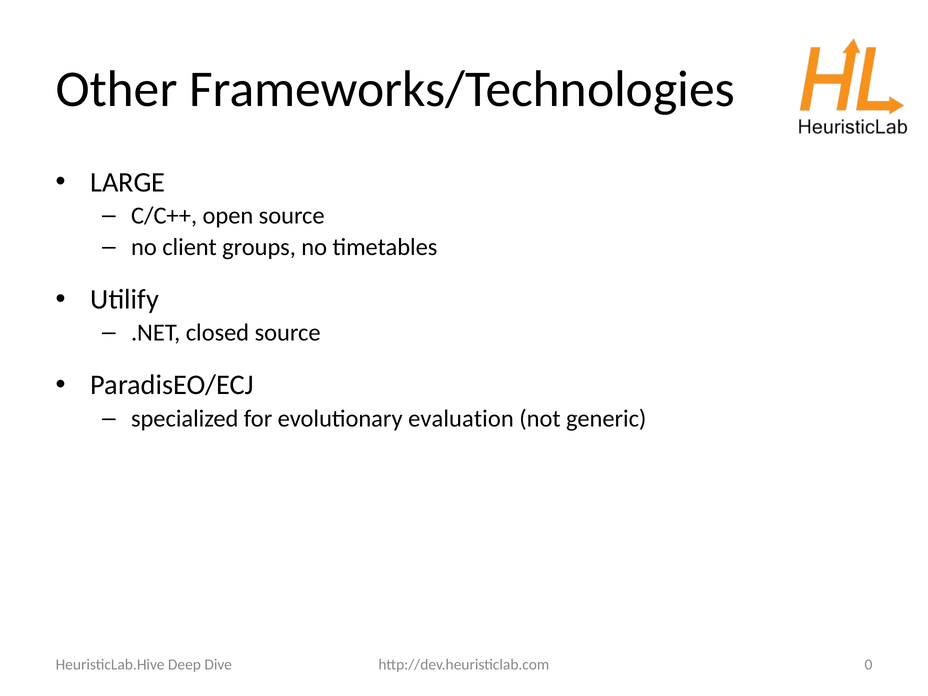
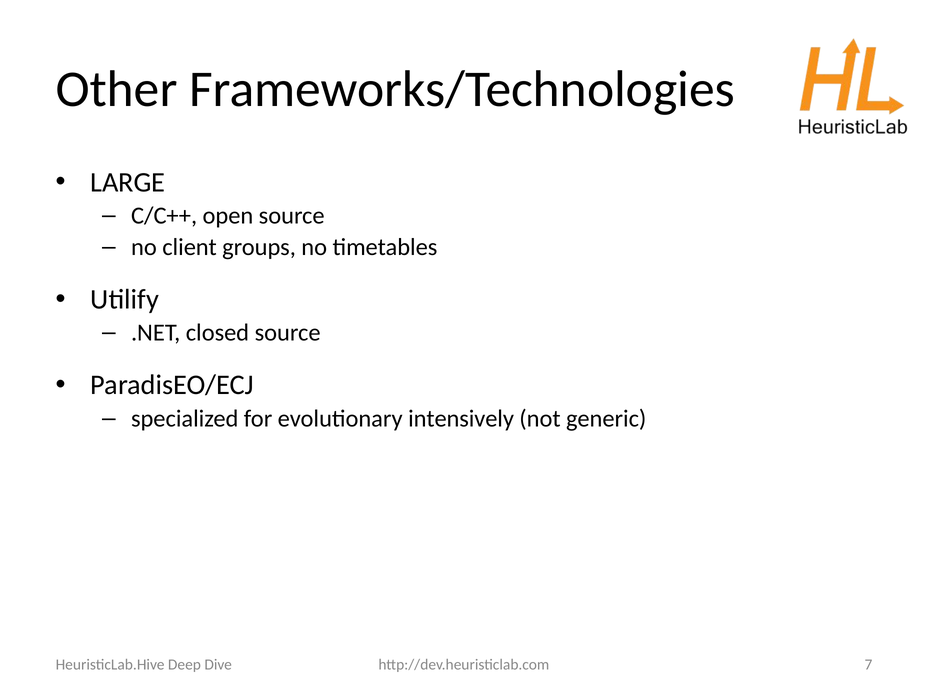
evaluation: evaluation -> intensively (461, 419)
0: 0 -> 7 (868, 665)
